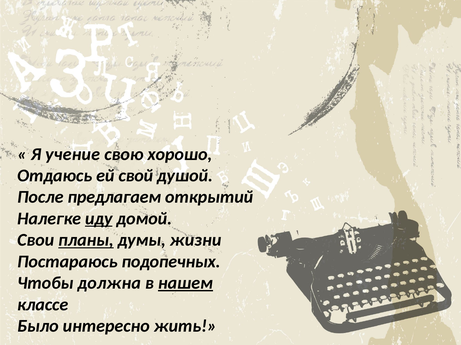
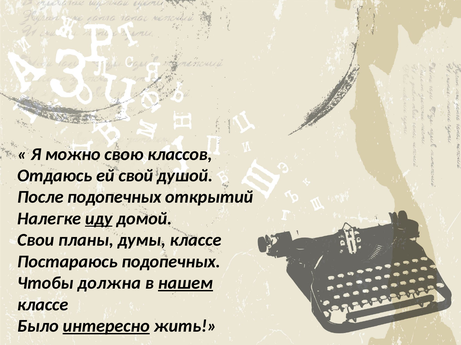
учение: учение -> можно (73, 154)
хорошо: хорошо -> классов (180, 154)
После предлагаем: предлагаем -> подопечных (114, 198)
планы underline: present -> none (86, 241)
думы жизни: жизни -> классе (196, 241)
интересно underline: none -> present (106, 327)
